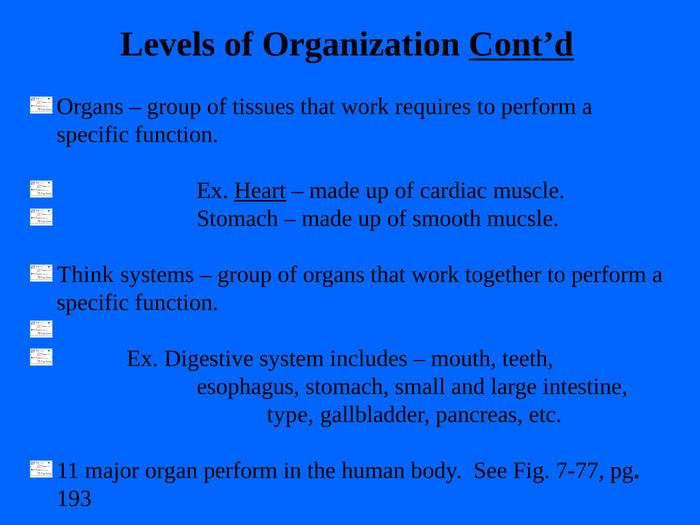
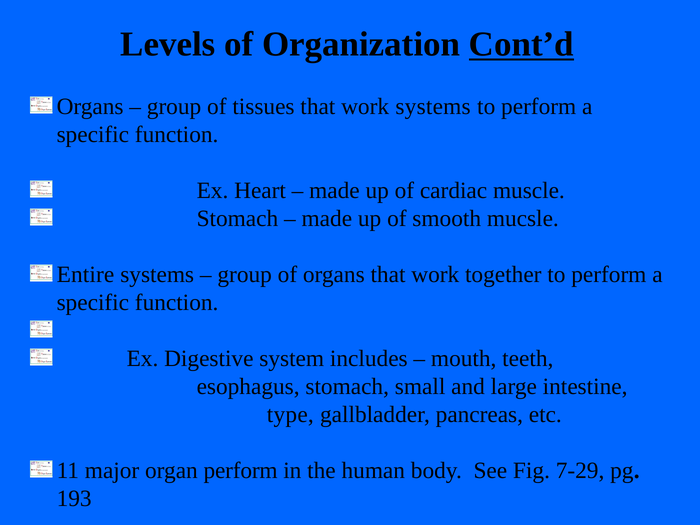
work requires: requires -> systems (433, 107)
Heart underline: present -> none (260, 191)
Think: Think -> Entire (85, 275)
7-77: 7-77 -> 7-29 (580, 471)
